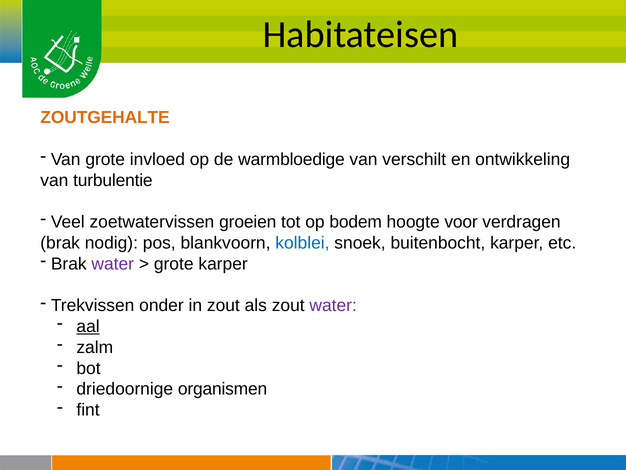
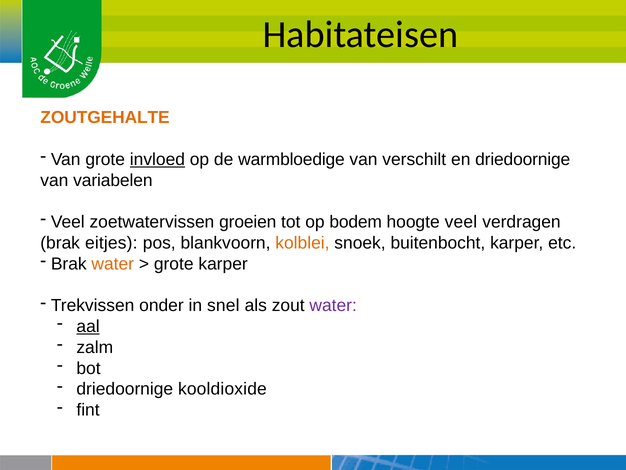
invloed underline: none -> present (157, 159)
en ontwikkeling: ontwikkeling -> driedoornige (523, 159)
turbulentie: turbulentie -> variabelen (113, 180)
hoogte voor: voor -> veel (461, 222)
nodig: nodig -> eitjes (111, 243)
kolblei colour: blue -> orange (302, 243)
water colour: purple -> orange (113, 264)
in zout: zout -> snel (223, 305)
organismen: organismen -> kooldioxide (222, 389)
